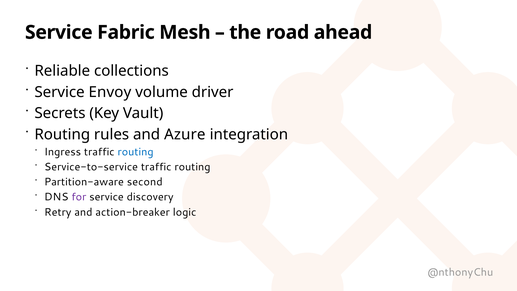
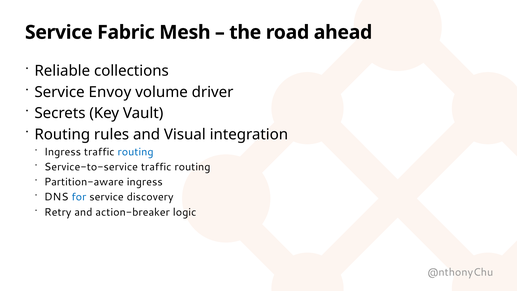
Azure: Azure -> Visual (185, 134)
Partition-aware second: second -> ingress (145, 182)
for colour: purple -> blue (79, 197)
